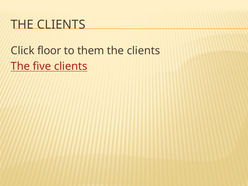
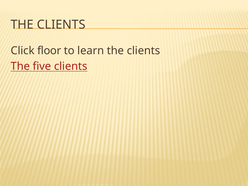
them: them -> learn (91, 51)
